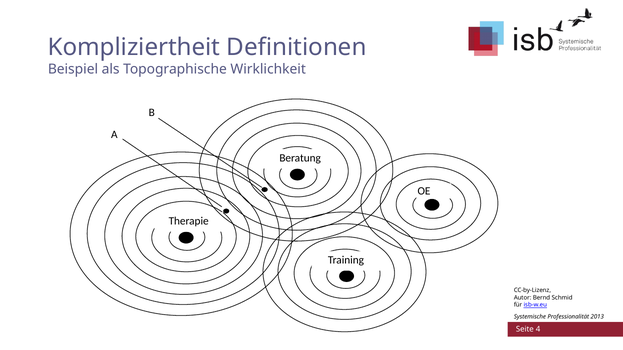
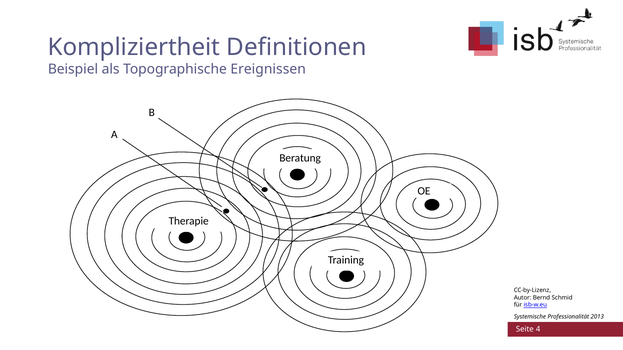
Wirklichkeit: Wirklichkeit -> Ereignissen (268, 70)
